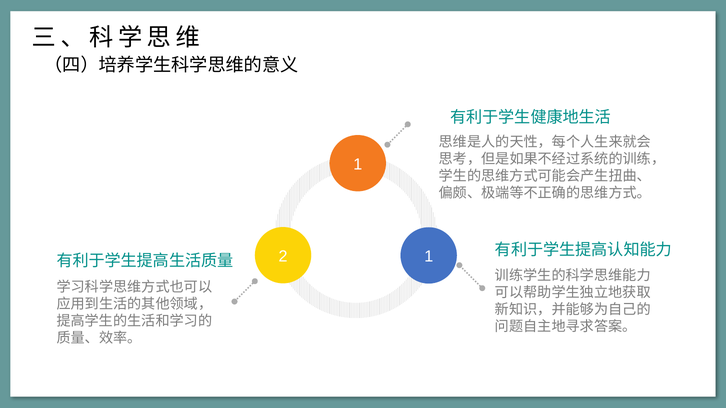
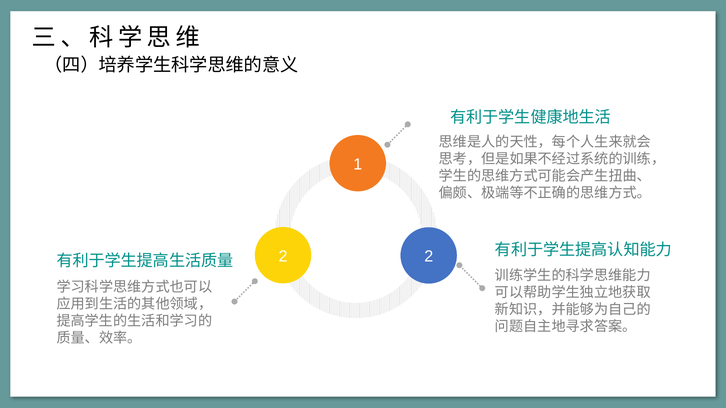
2 1: 1 -> 2 (429, 257)
